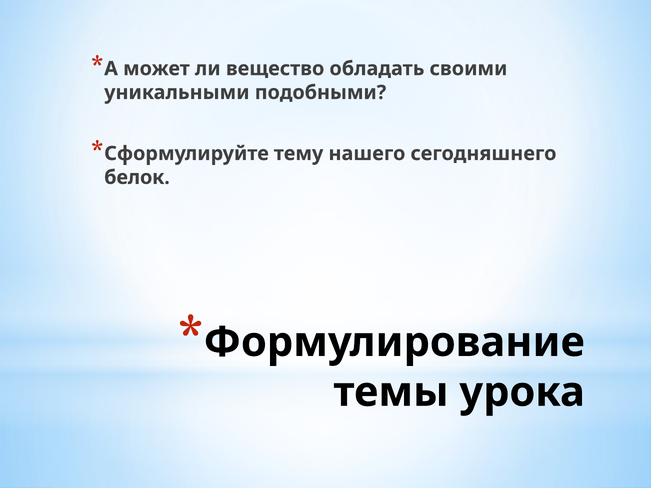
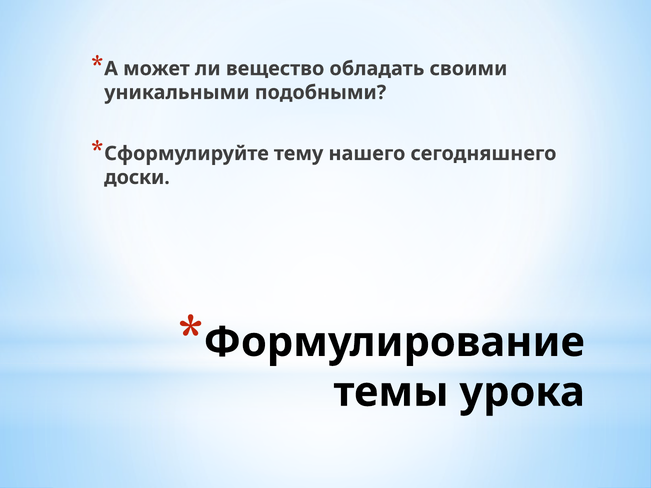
белок: белок -> доски (137, 177)
